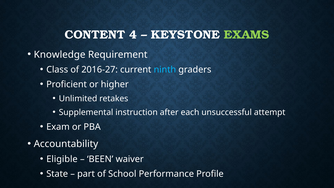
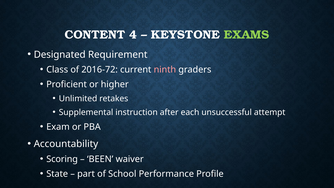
Knowledge: Knowledge -> Designated (60, 55)
2016-27: 2016-27 -> 2016-72 (100, 70)
ninth colour: light blue -> pink (165, 70)
Eligible: Eligible -> Scoring (62, 159)
